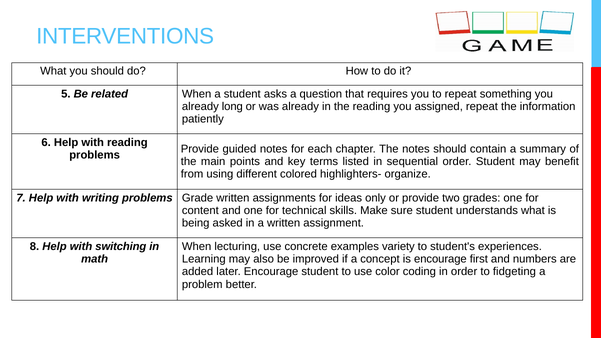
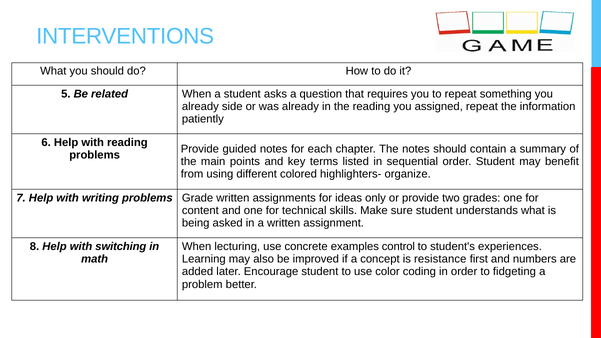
long: long -> side (232, 106)
variety: variety -> control (398, 247)
is encourage: encourage -> resistance (440, 259)
